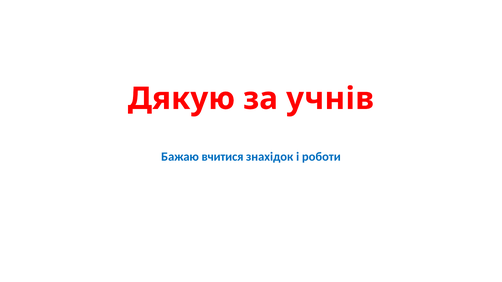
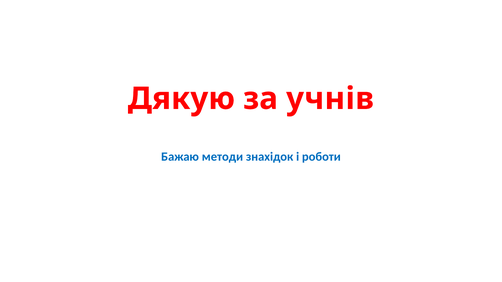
вчитися: вчитися -> методи (222, 157)
